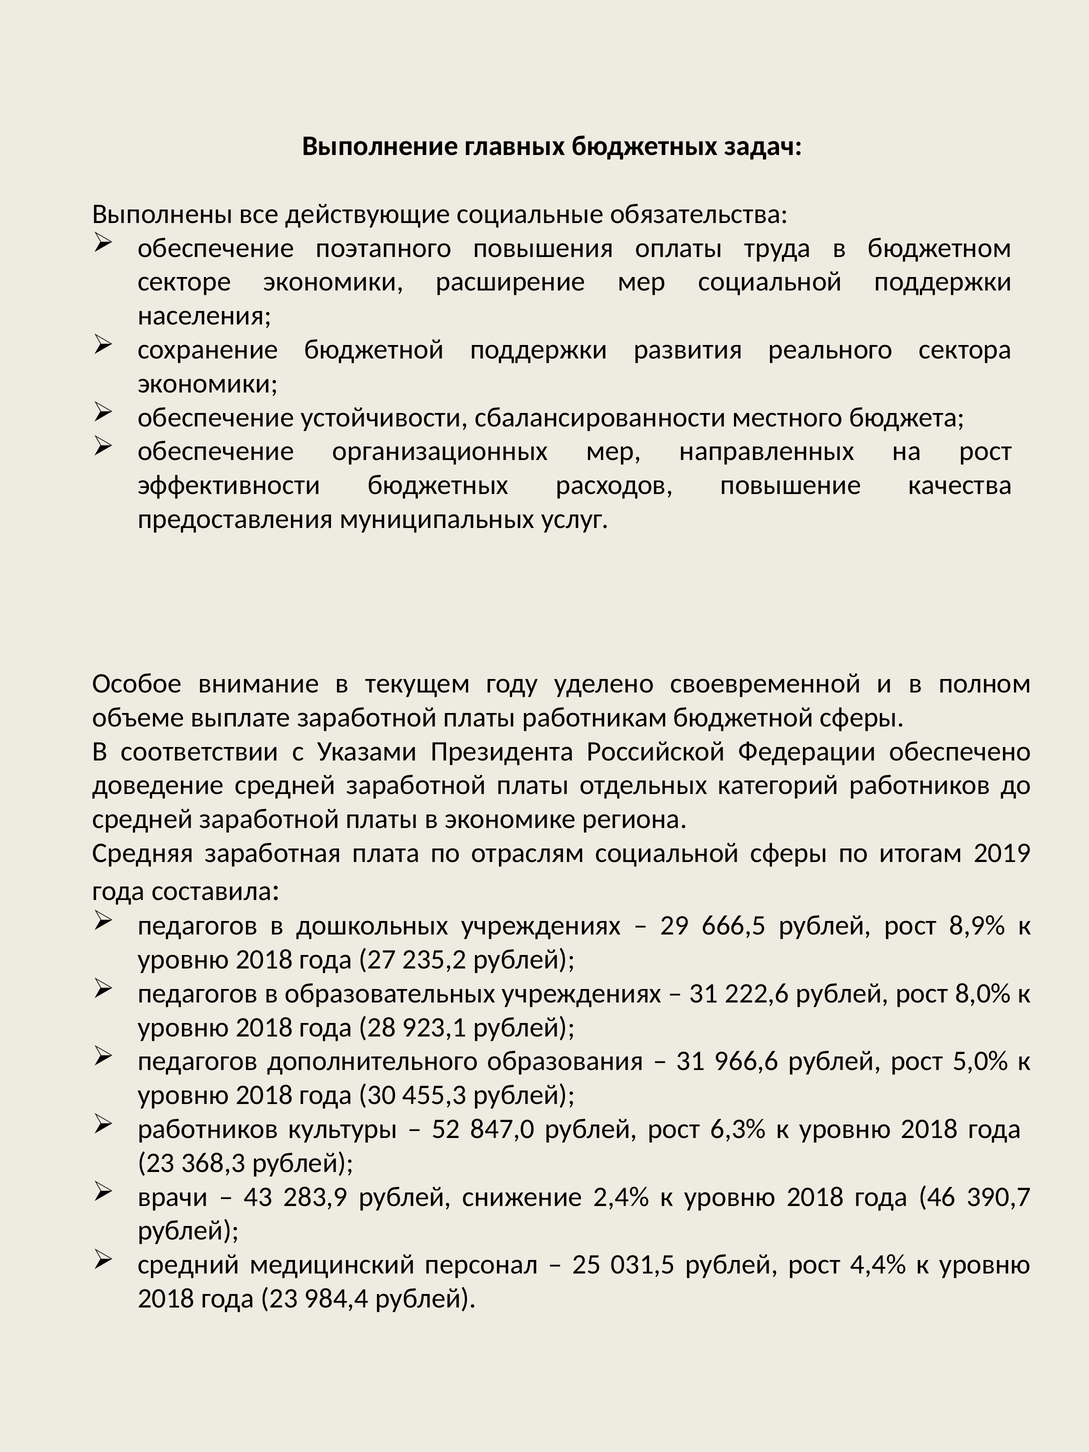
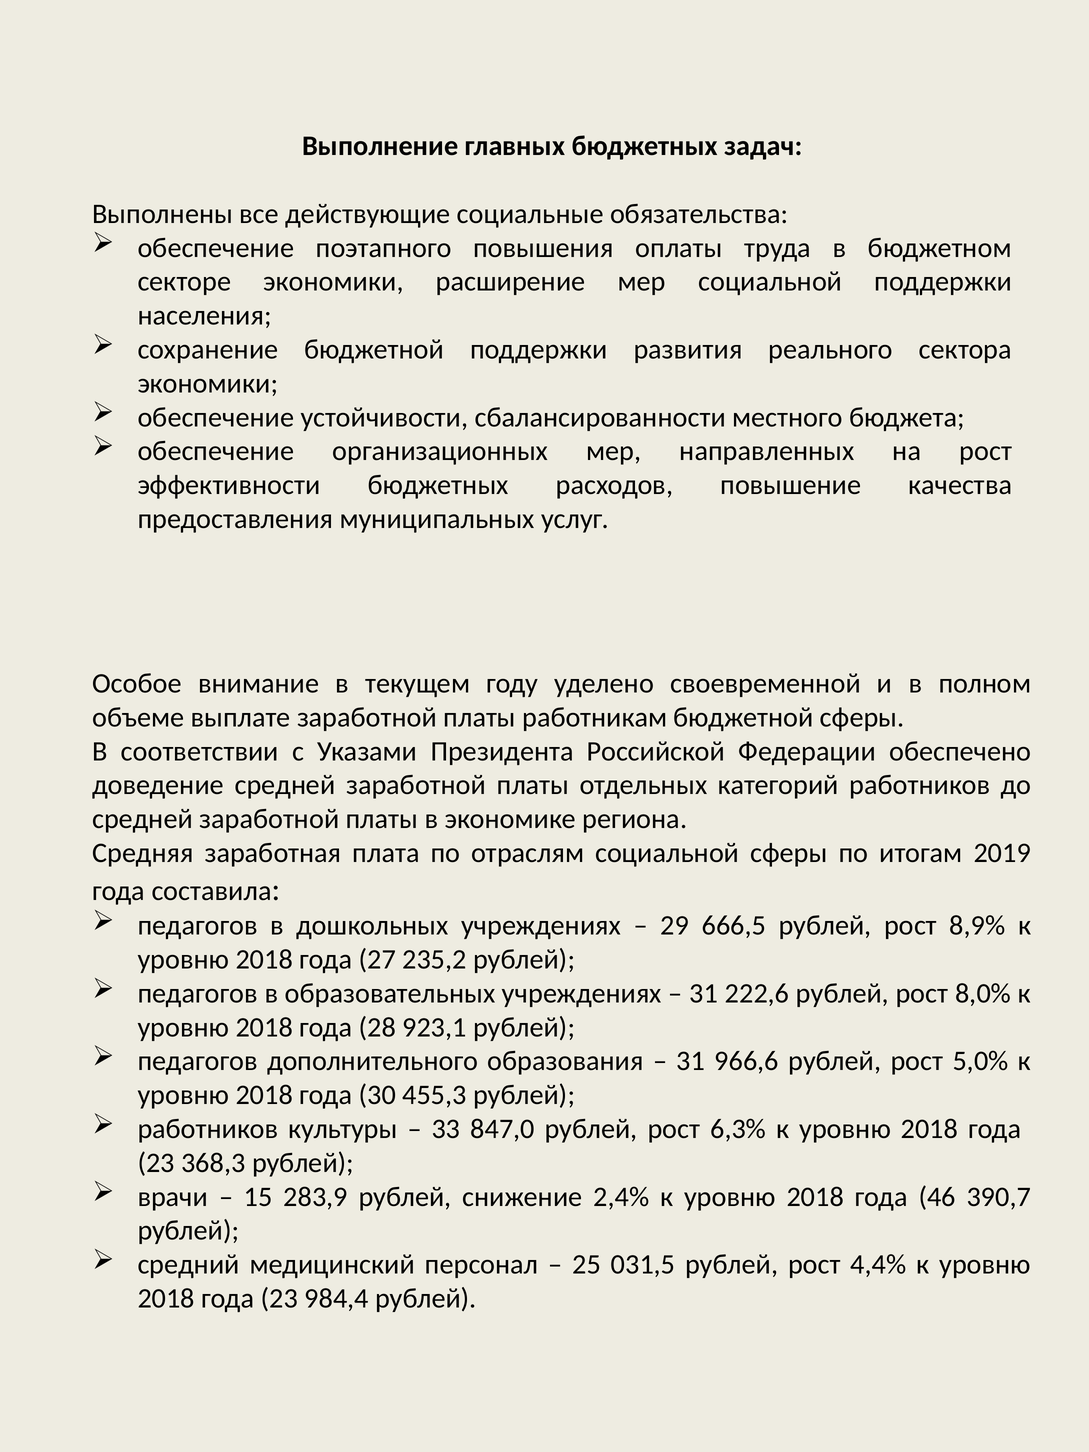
52: 52 -> 33 (446, 1129)
43: 43 -> 15 (258, 1197)
